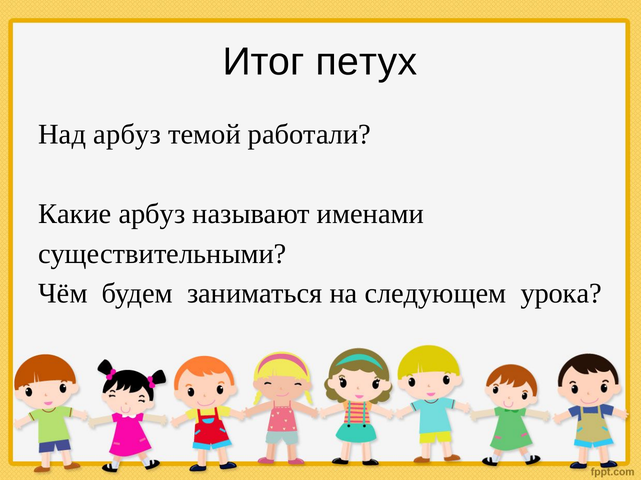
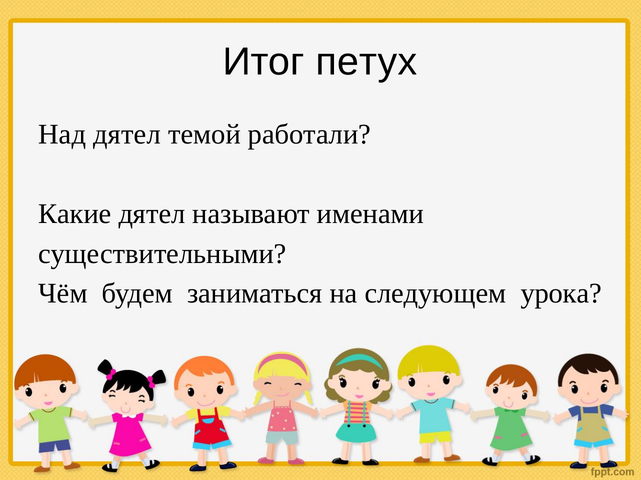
Над арбуз: арбуз -> дятел (127, 134)
Какие арбуз: арбуз -> дятел (152, 214)
